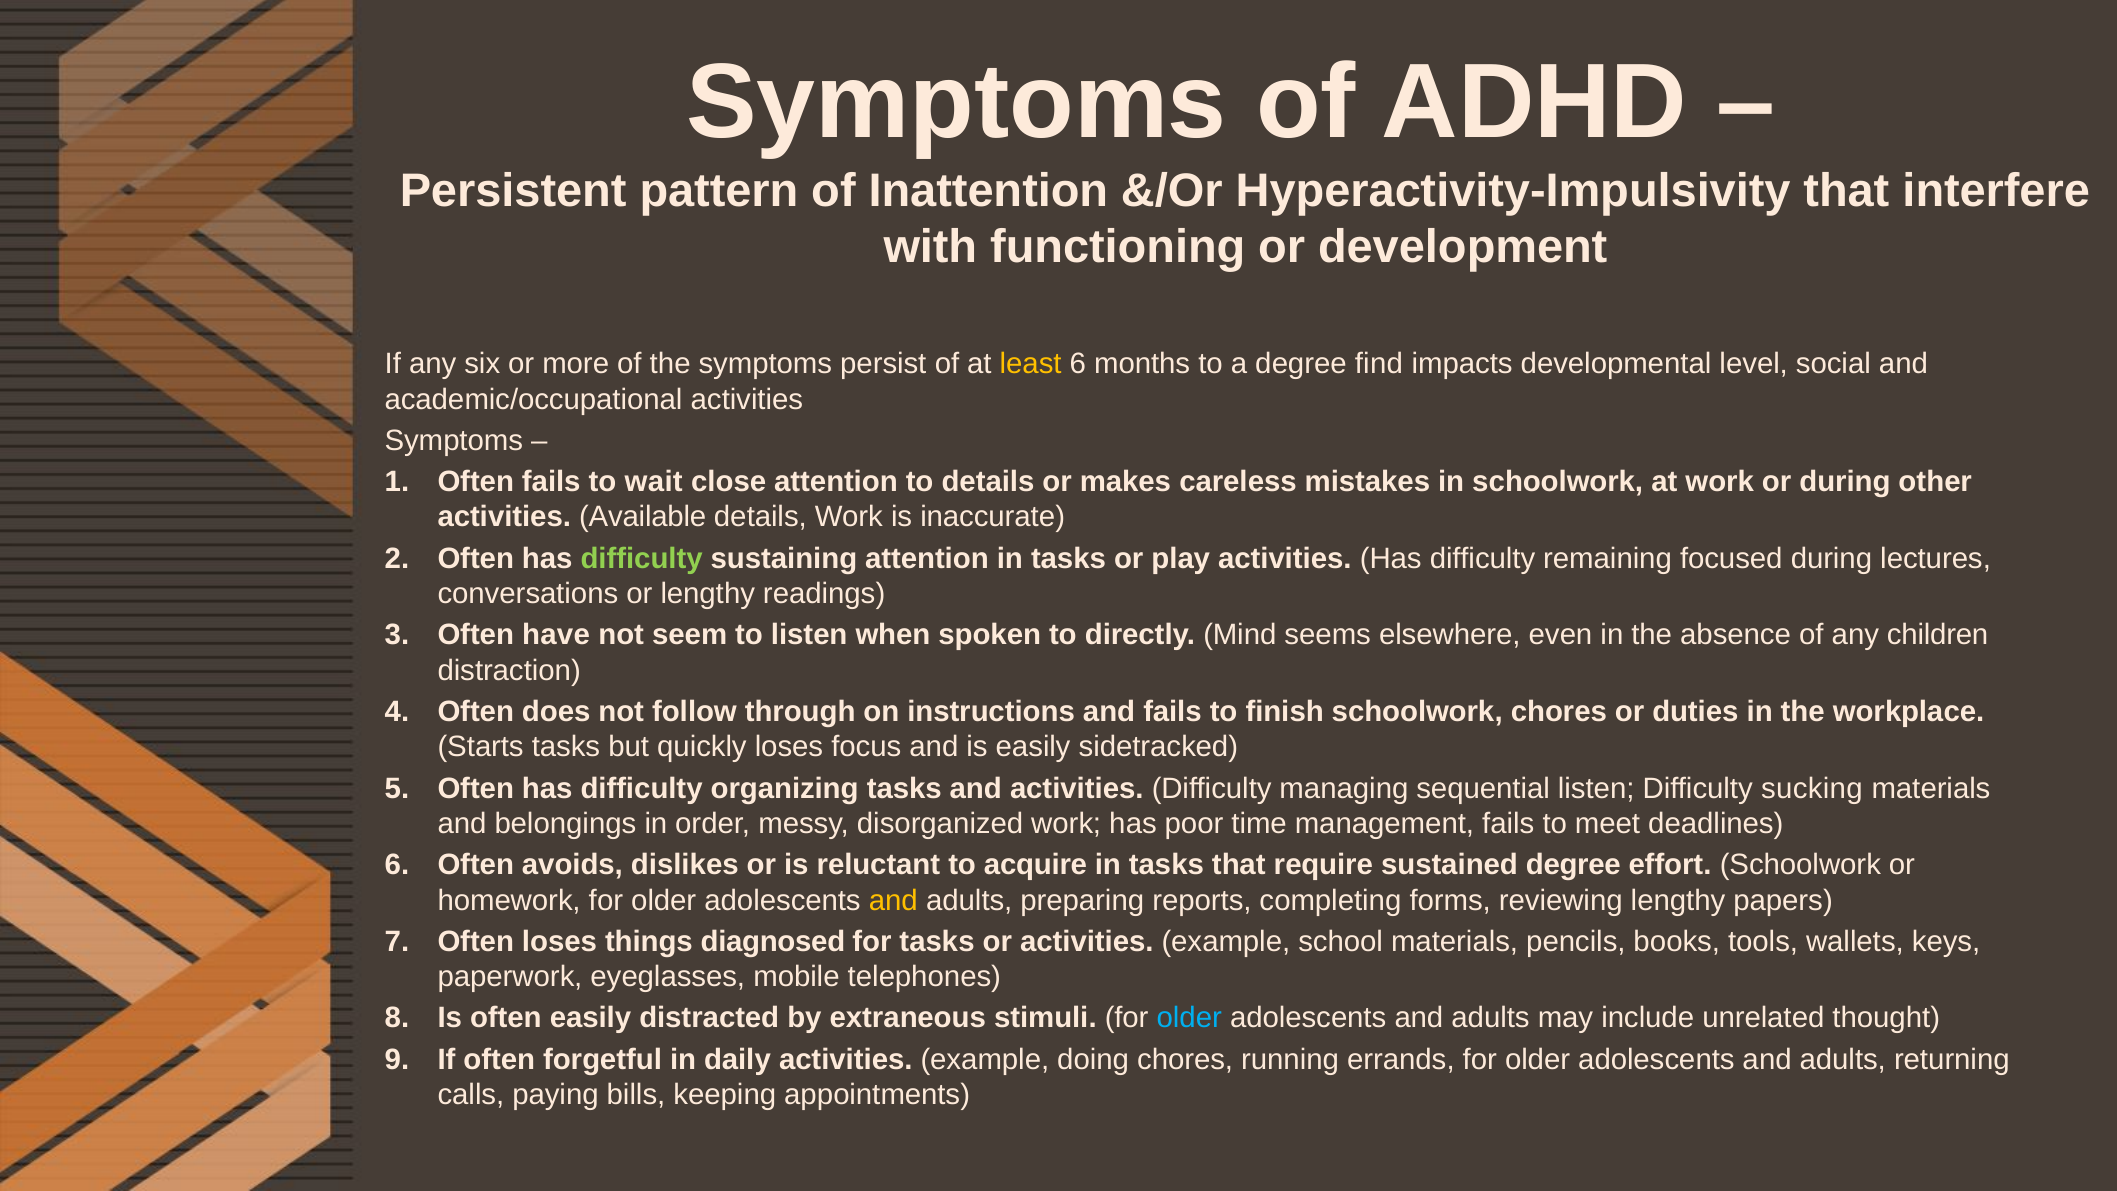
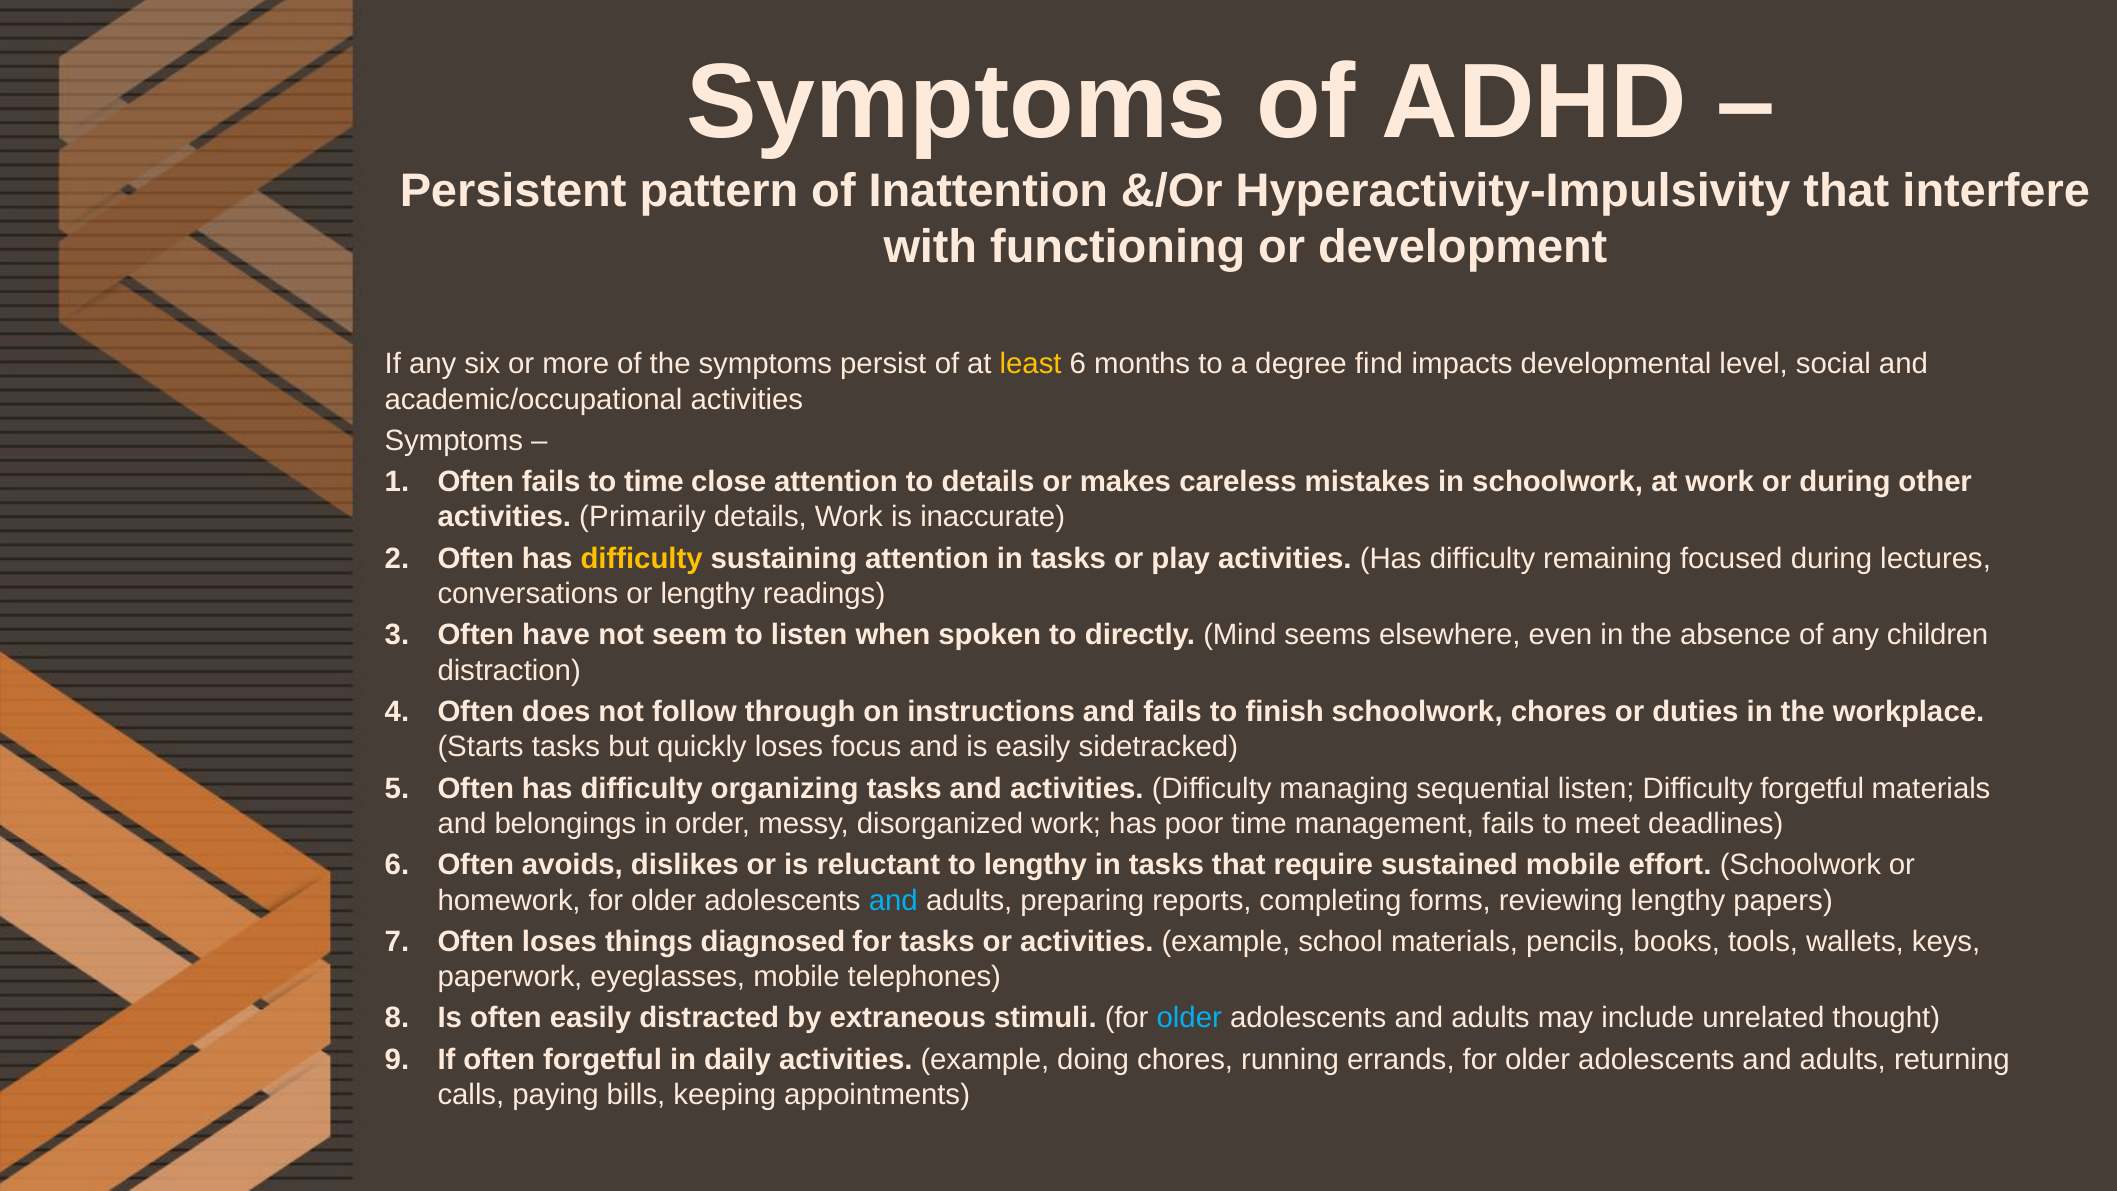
to wait: wait -> time (654, 482)
Available: Available -> Primarily (642, 517)
difficulty colour: light green -> yellow (642, 558)
Difficulty sucking: sucking -> forgetful (1812, 788)
to acquire: acquire -> lengthy (1036, 865)
sustained degree: degree -> mobile (1573, 865)
and colour: yellow -> light blue (893, 900)
